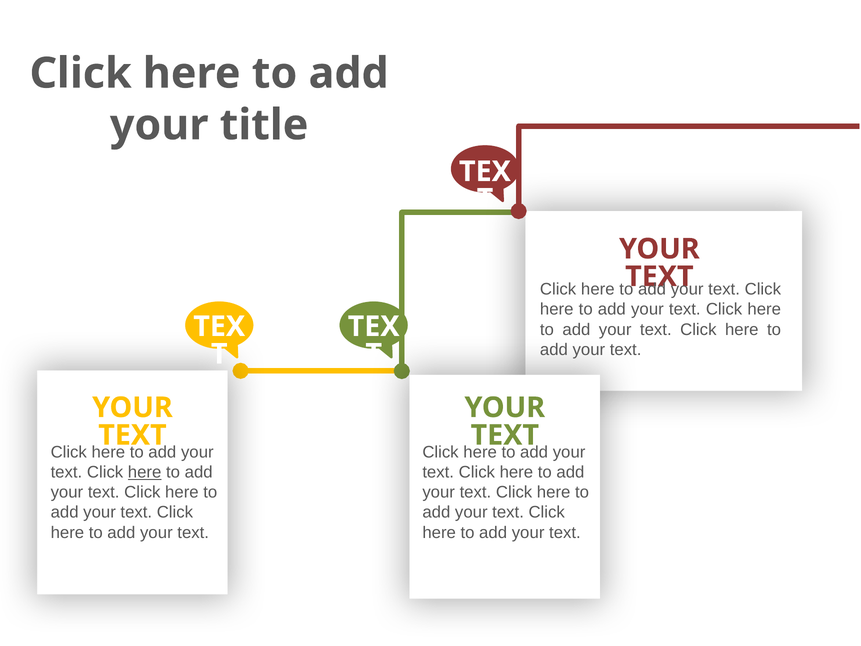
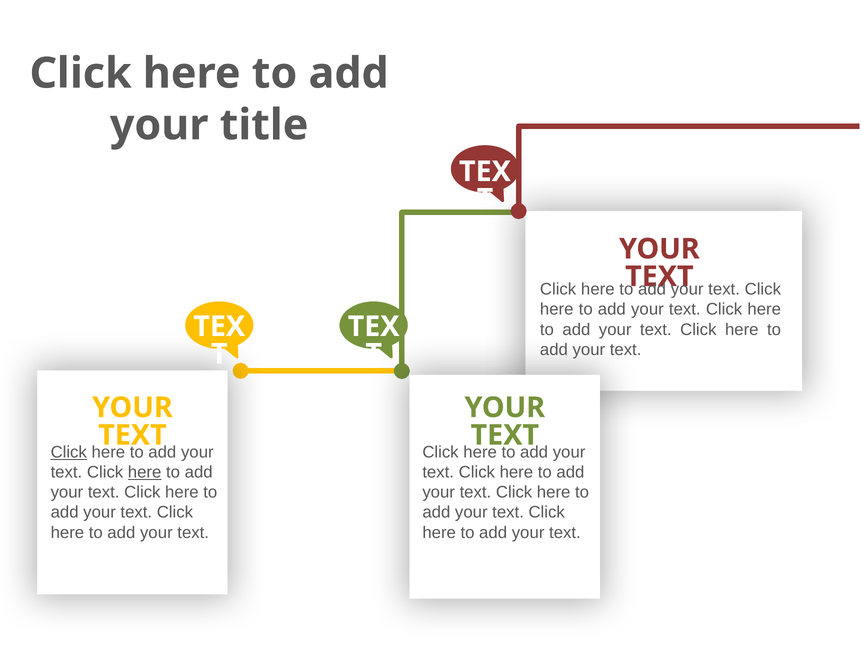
Click underline: none -> present (69, 452)
